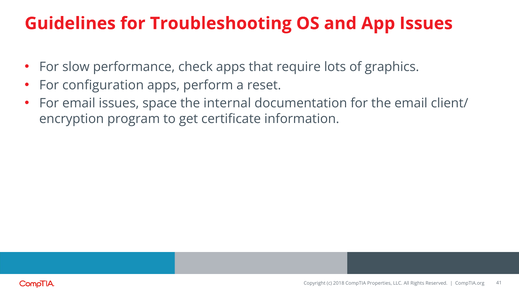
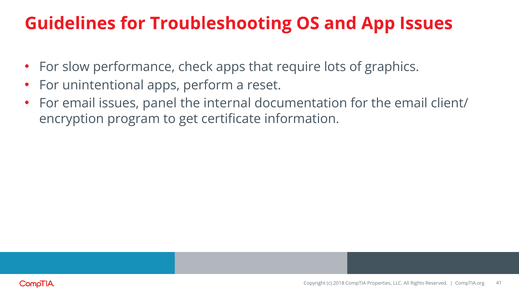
configuration: configuration -> unintentional (103, 85)
space: space -> panel (160, 103)
